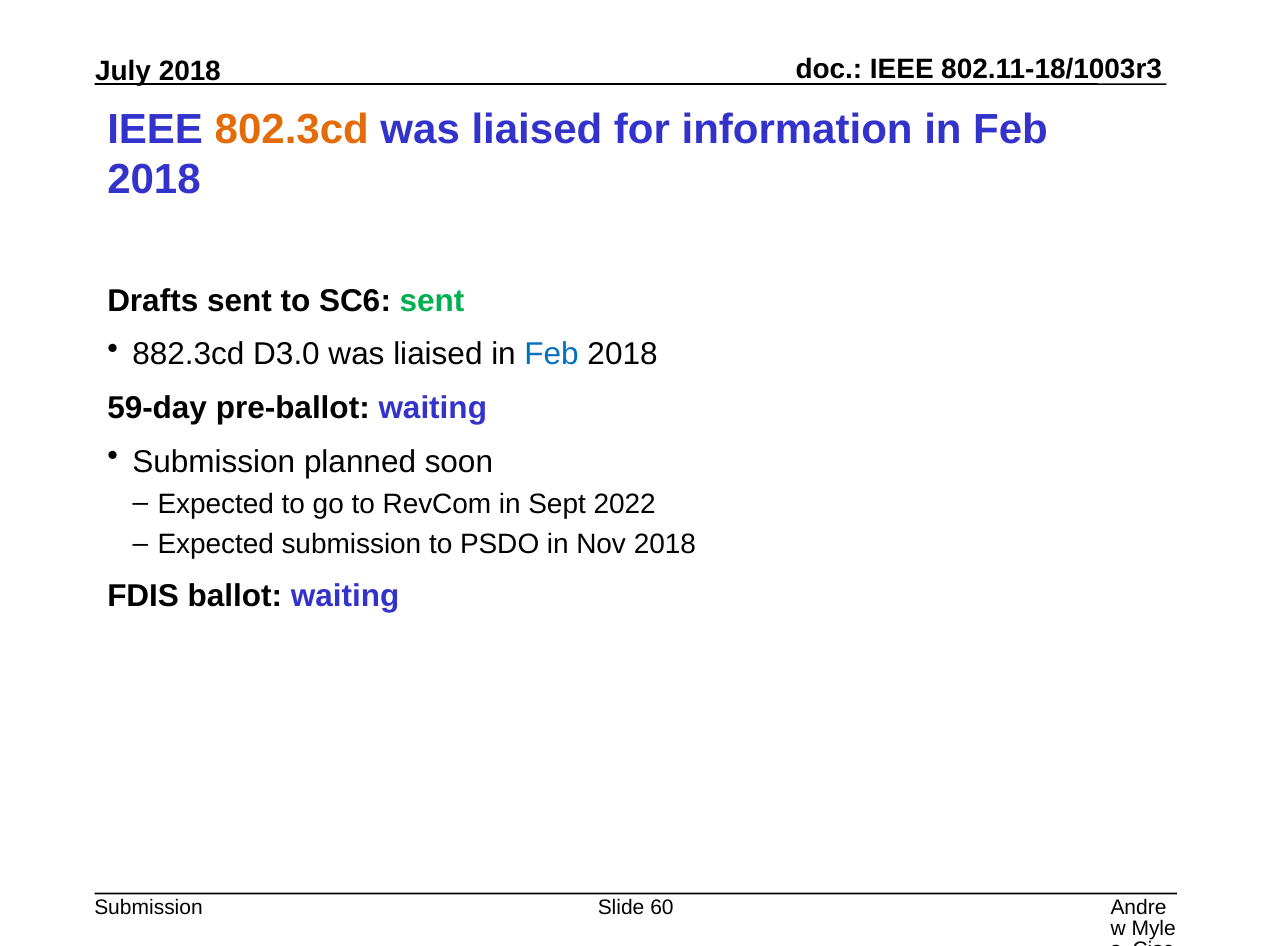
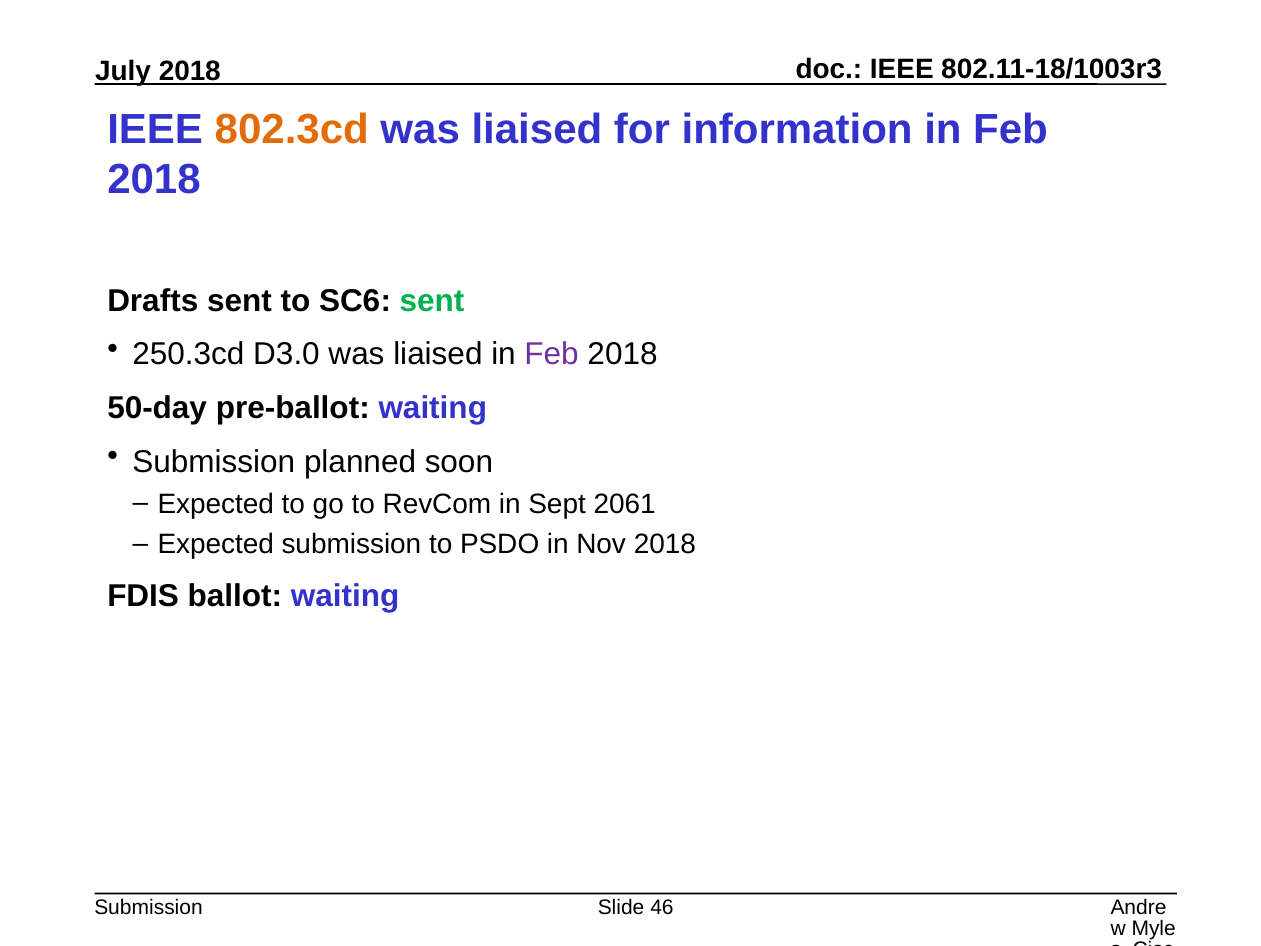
882.3cd: 882.3cd -> 250.3cd (188, 354)
Feb colour: blue -> purple (552, 354)
59-day: 59-day -> 50-day (157, 408)
2022: 2022 -> 2061 (625, 504)
60: 60 -> 46 (662, 907)
